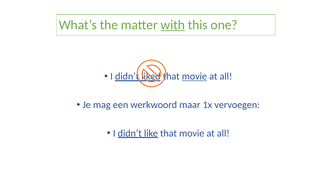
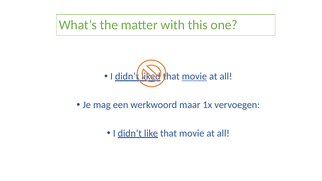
with underline: present -> none (173, 25)
